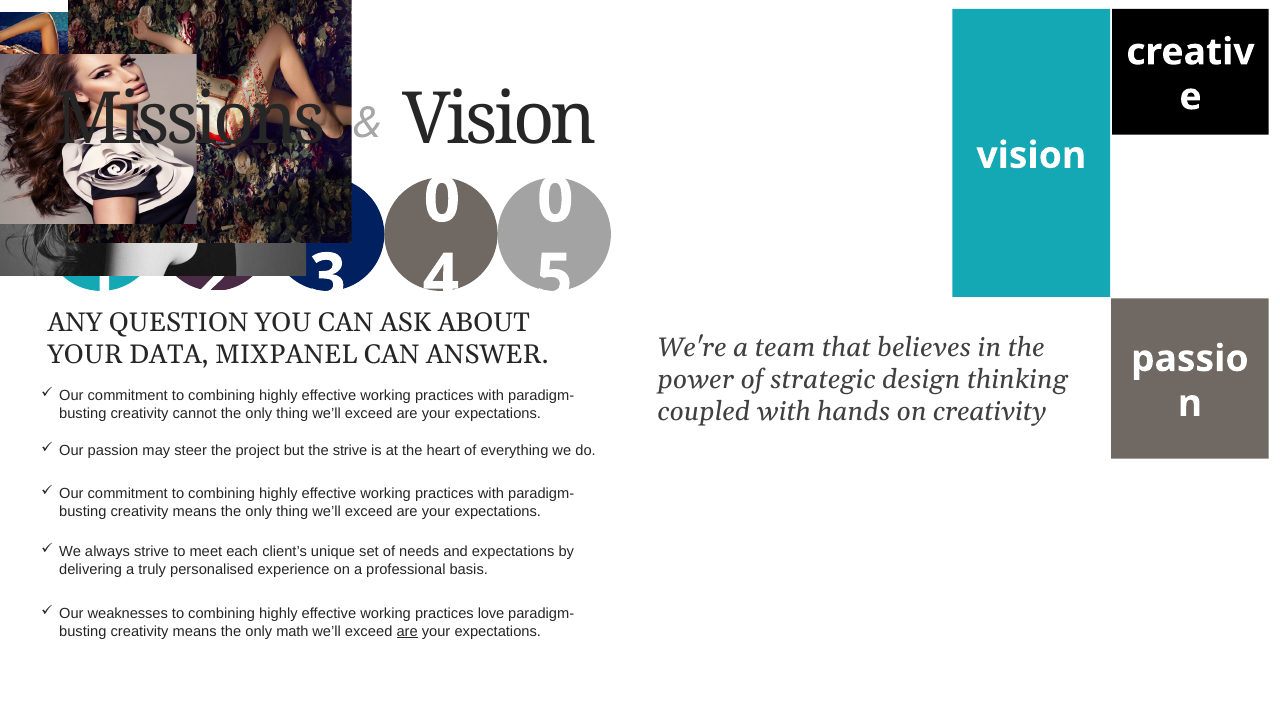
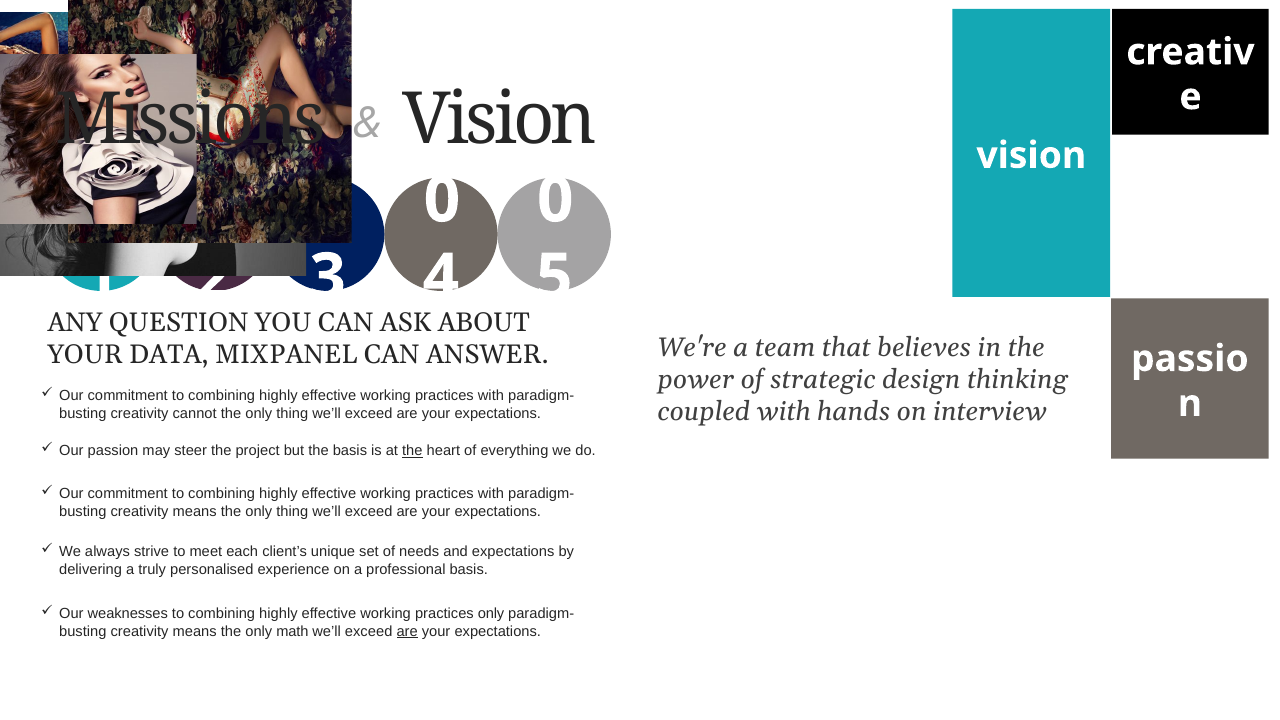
on creativity: creativity -> interview (990, 412)
the strive: strive -> basis (350, 451)
the underline: none -> present (412, 451)
practices love: love -> only (491, 614)
